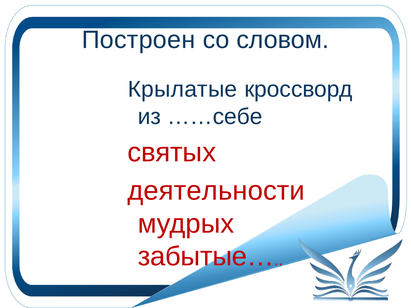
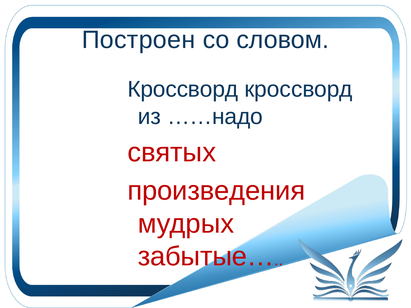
Крылатые: Крылатые -> Кроссворд (183, 89)
……себе: ……себе -> ……надо (215, 117)
деятельности: деятельности -> произведения (216, 191)
